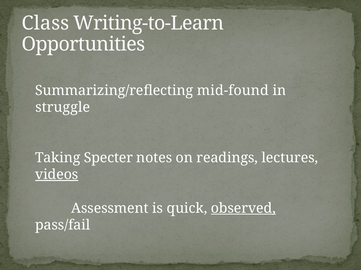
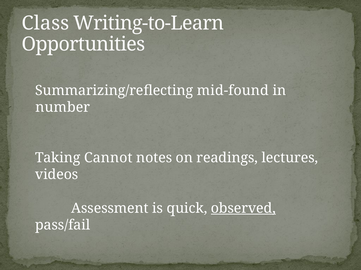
struggle: struggle -> number (63, 108)
Specter: Specter -> Cannot (108, 158)
videos underline: present -> none (57, 175)
